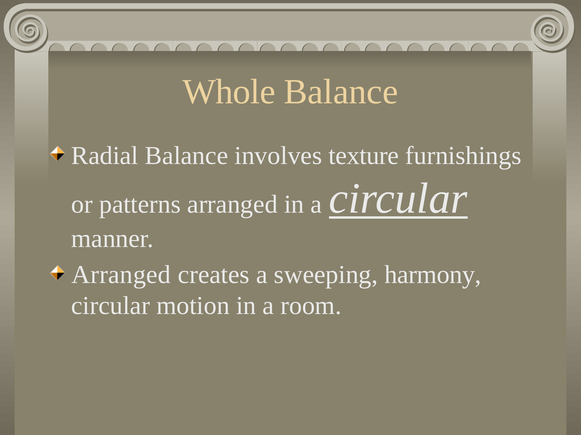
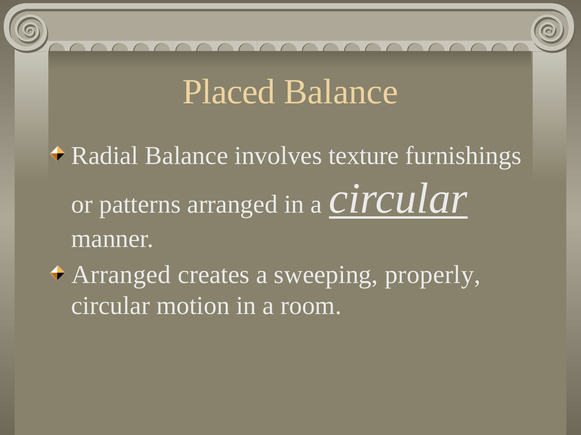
Whole: Whole -> Placed (229, 92)
harmony: harmony -> properly (433, 275)
